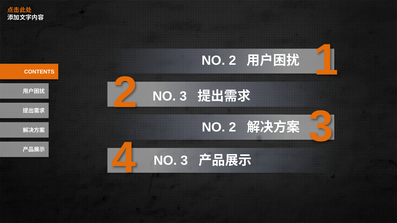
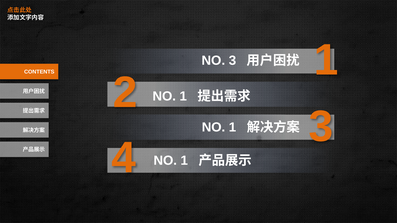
2: 2 -> 3 (232, 61)
3: 3 -> 1 (183, 96)
2: 2 -> 1 (233, 127)
3: 3 -> 1 (184, 161)
